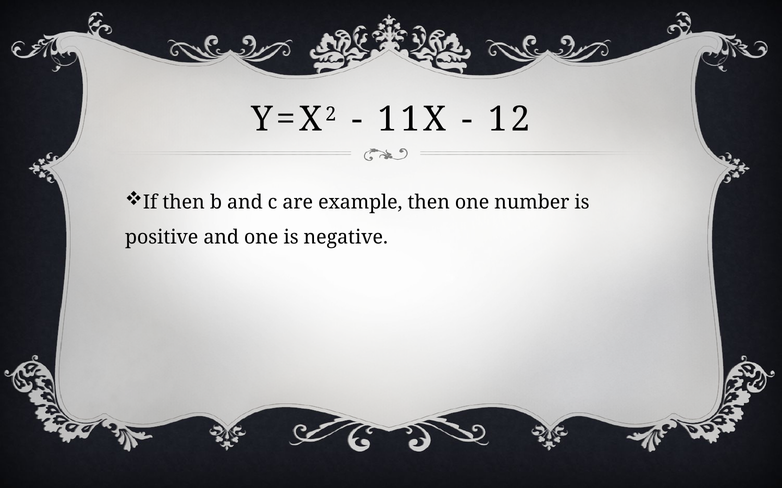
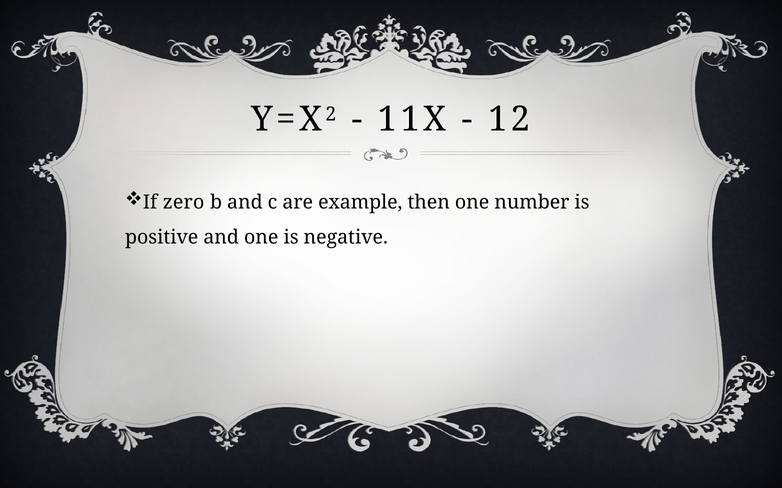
If then: then -> zero (184, 203)
